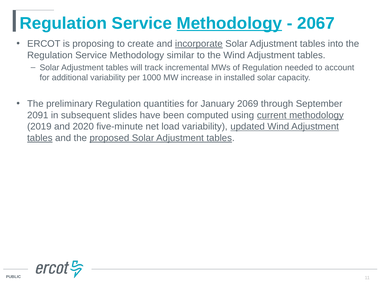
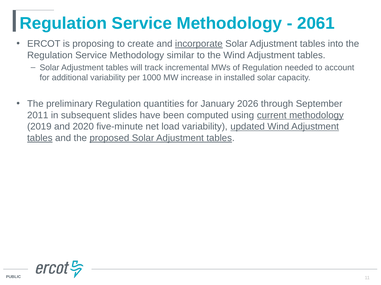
Methodology underline: present -> none (229, 23)
2067: 2067 -> 2061 (316, 23)
2069: 2069 -> 2026 (248, 104)
2091: 2091 -> 2011 (38, 115)
